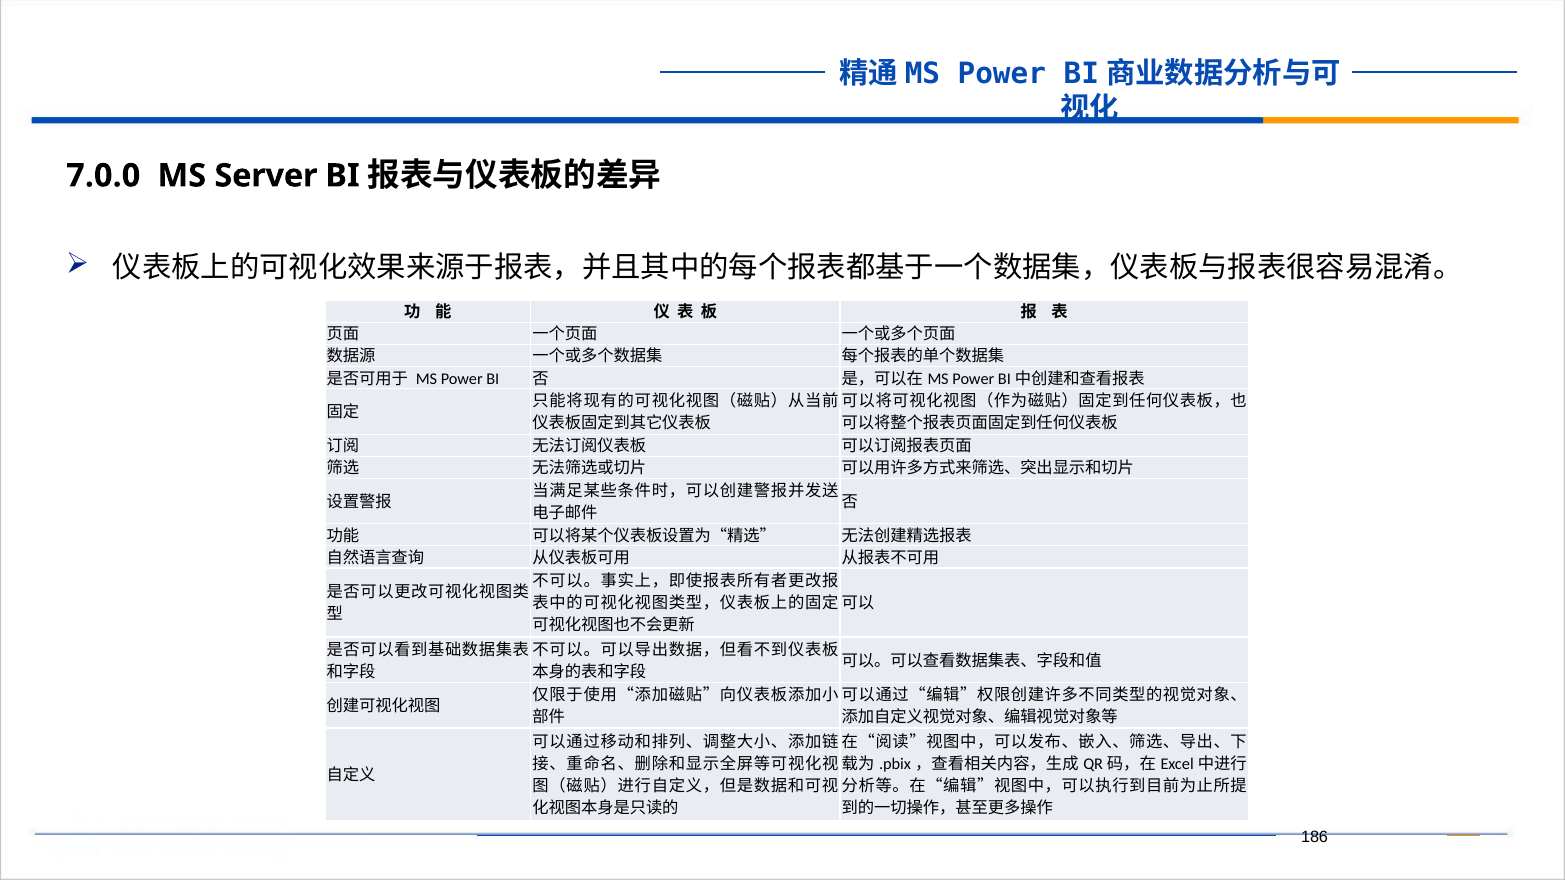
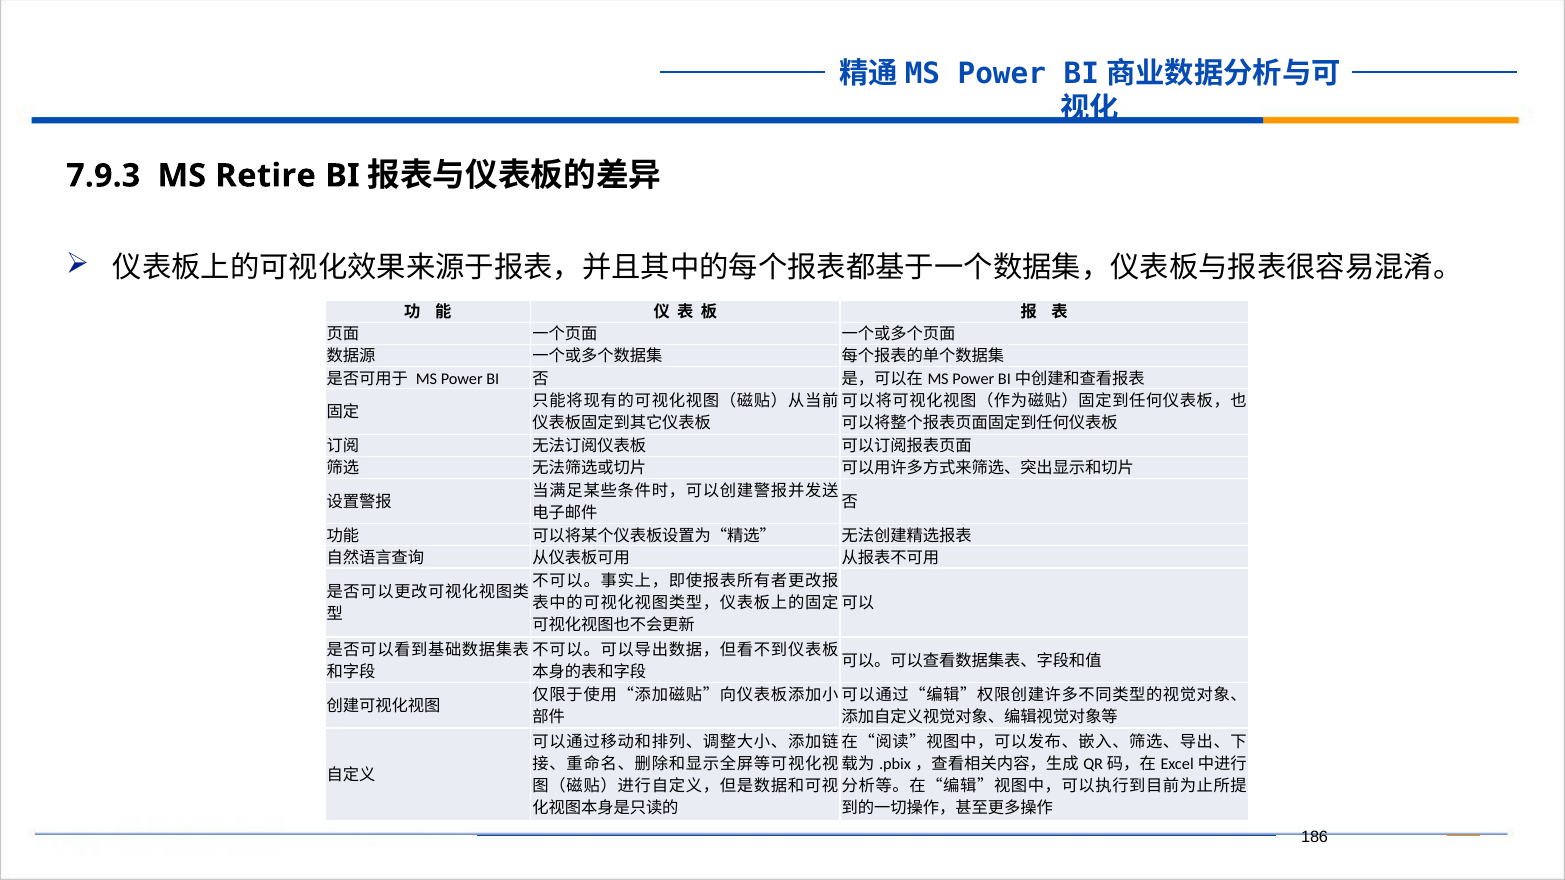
7.0.0: 7.0.0 -> 7.9.3 (103, 176)
Server: Server -> Retire (266, 176)
